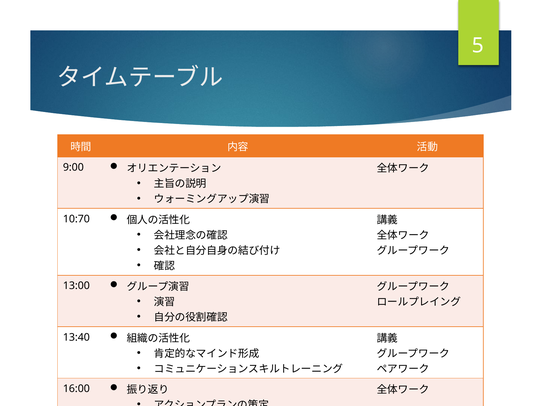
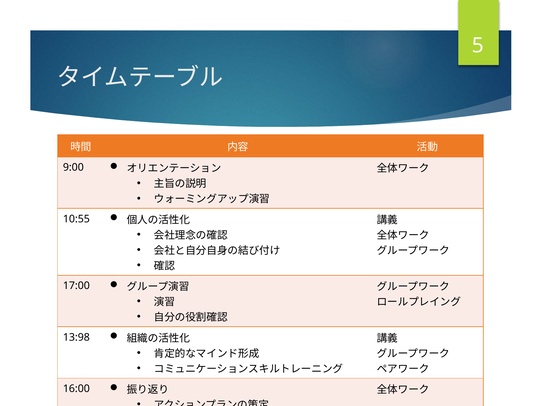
10:70: 10:70 -> 10:55 (76, 219)
13:00: 13:00 -> 17:00 (76, 286)
13:40: 13:40 -> 13:98 (76, 337)
